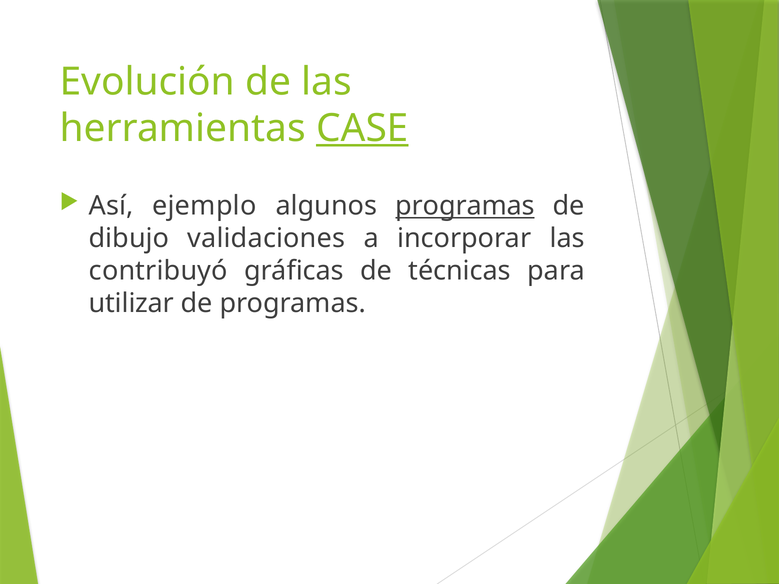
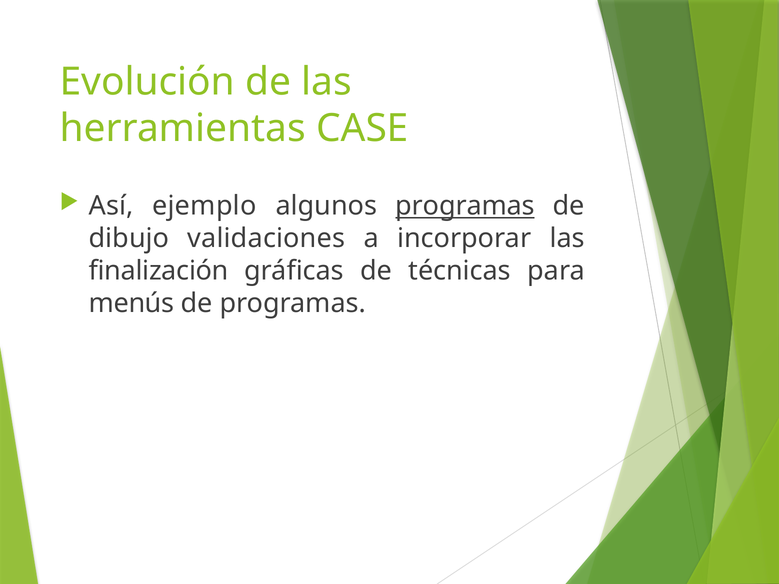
CASE underline: present -> none (362, 129)
contribuyó: contribuyó -> finalización (159, 271)
utilizar: utilizar -> menús (131, 303)
